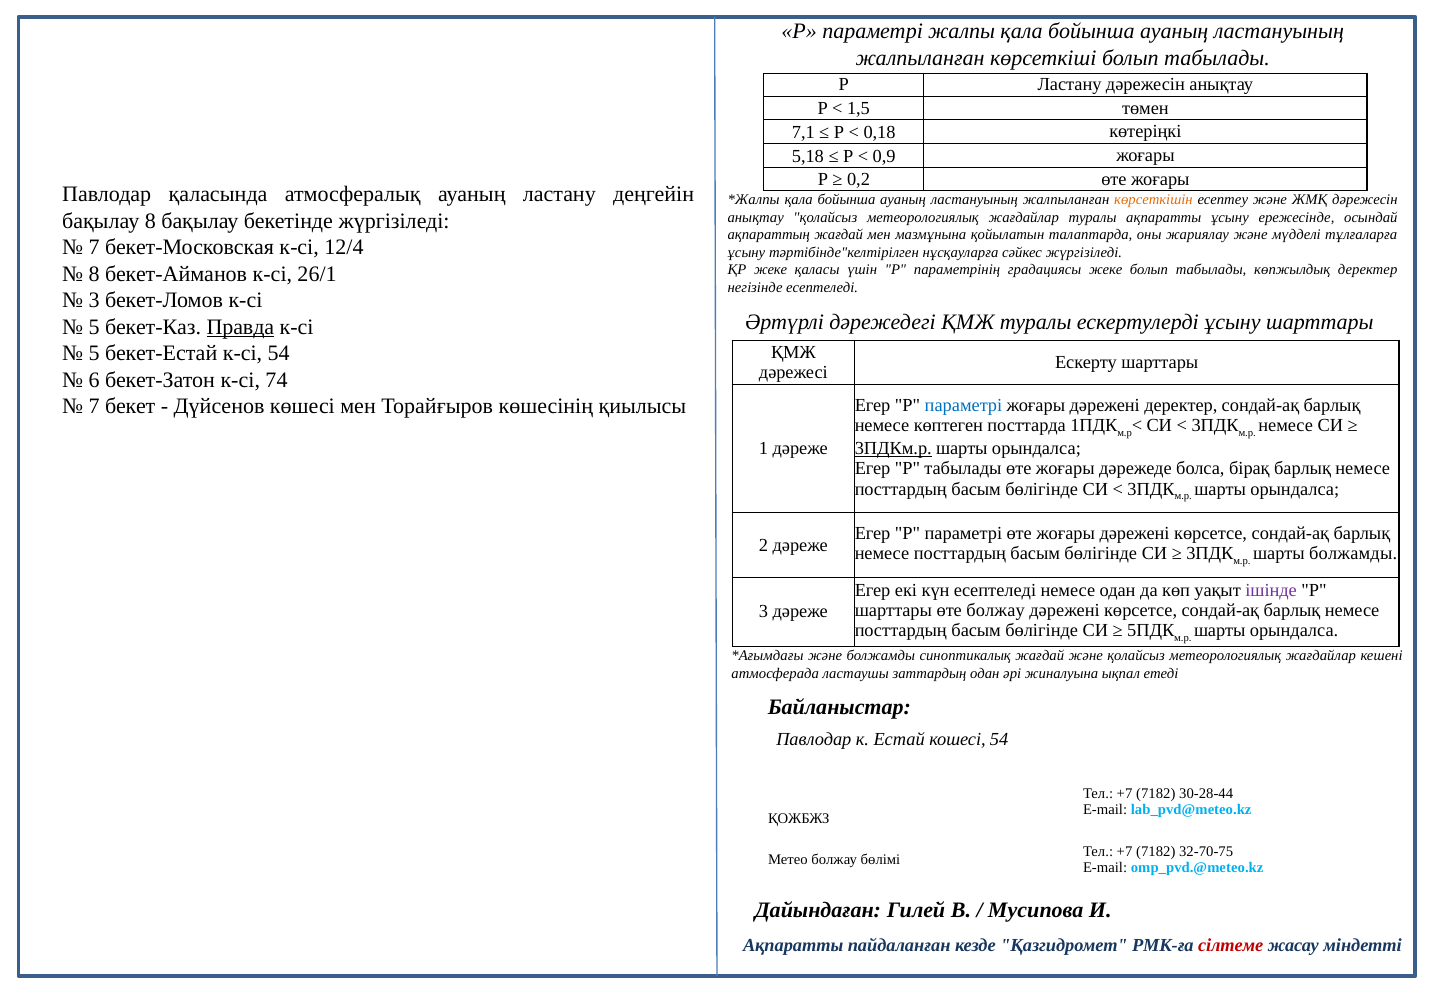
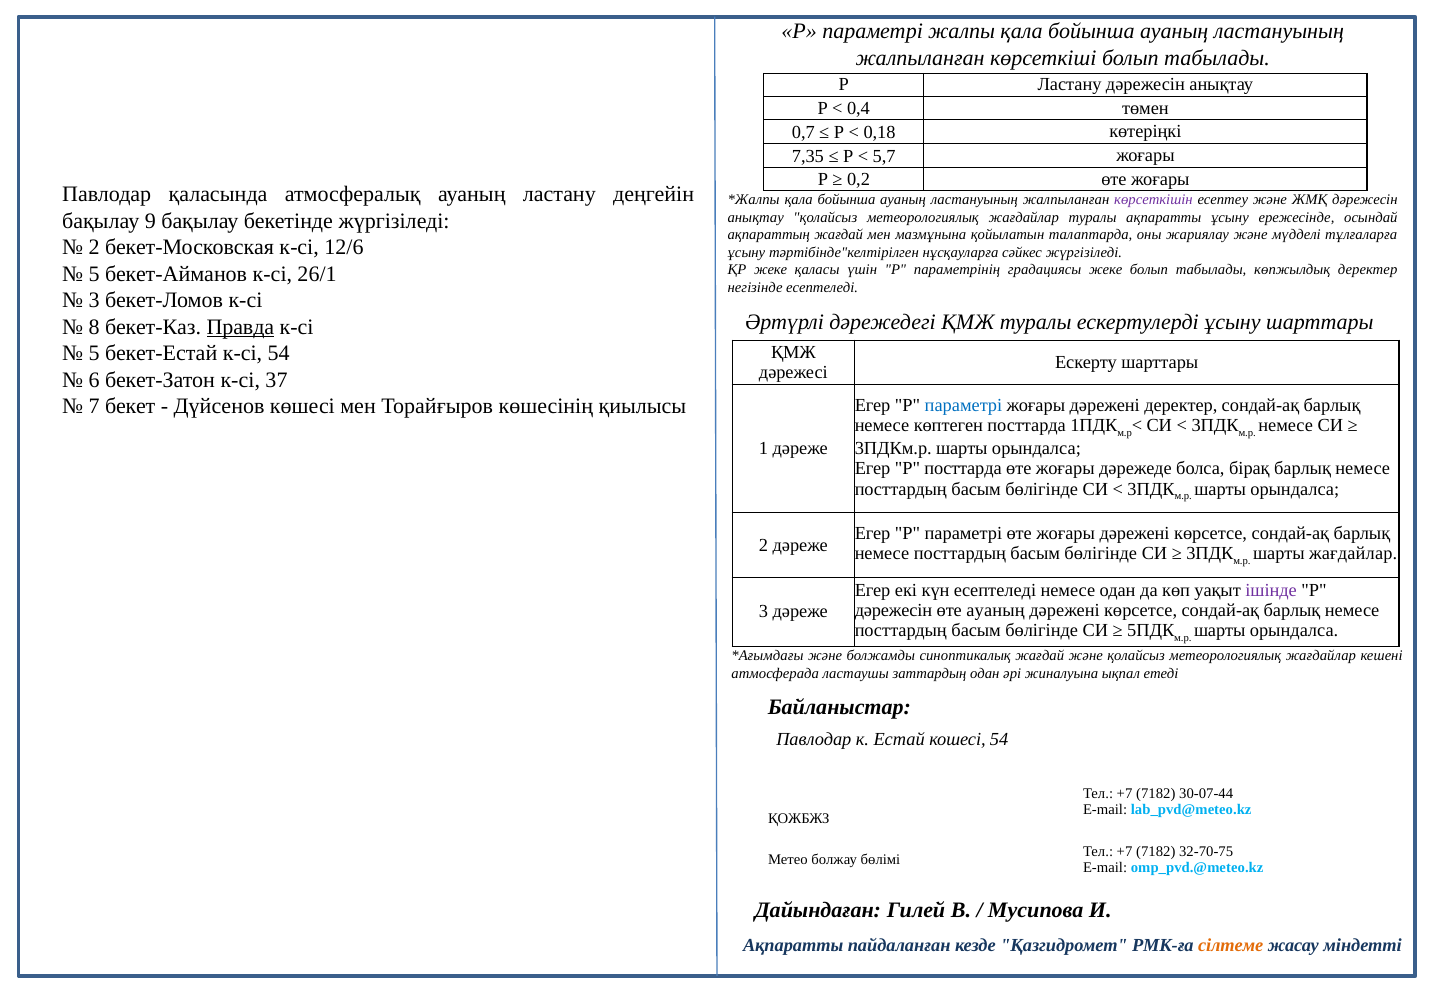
1,5: 1,5 -> 0,4 (858, 109)
7,1: 7,1 -> 0,7 (803, 132)
5,18: 5,18 -> 7,35 (808, 156)
0,9: 0,9 -> 5,7 (884, 156)
көрсеткішін colour: orange -> purple (1153, 200)
бақылау 8: 8 -> 9 (150, 221)
7: 7 -> 2 (94, 247)
12/4: 12/4 -> 12/6 (344, 247)
8: 8 -> 5 (94, 274)
5: 5 -> 8 (94, 327)
74: 74 -> 37 (277, 380)
3ПДКм.р underline: present -> none (893, 449)
P табылады: табылады -> посттарда (963, 469)
шарты болжамды: болжамды -> жағдайлар (1353, 554)
шарттары: шарттары -> дәрежесін (893, 610)
өте болжау: болжау -> ауаның (996, 610)
30-28-44: 30-28-44 -> 30-07-44 (1206, 794)
сілтеме colour: red -> orange (1231, 945)
